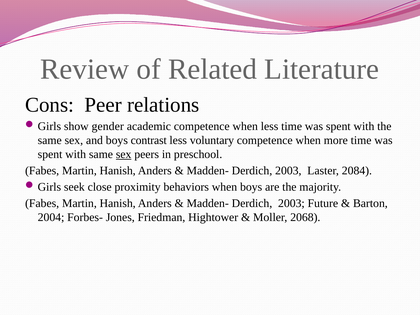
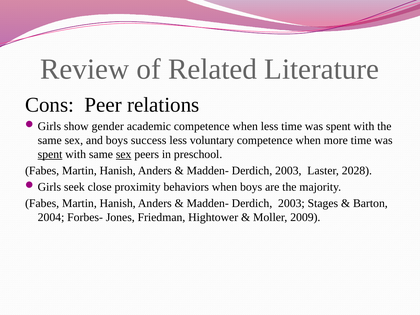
contrast: contrast -> success (149, 140)
spent underline: none -> present (50, 154)
2084: 2084 -> 2028 (357, 171)
Future: Future -> Stages (323, 203)
2068: 2068 -> 2009 (305, 217)
